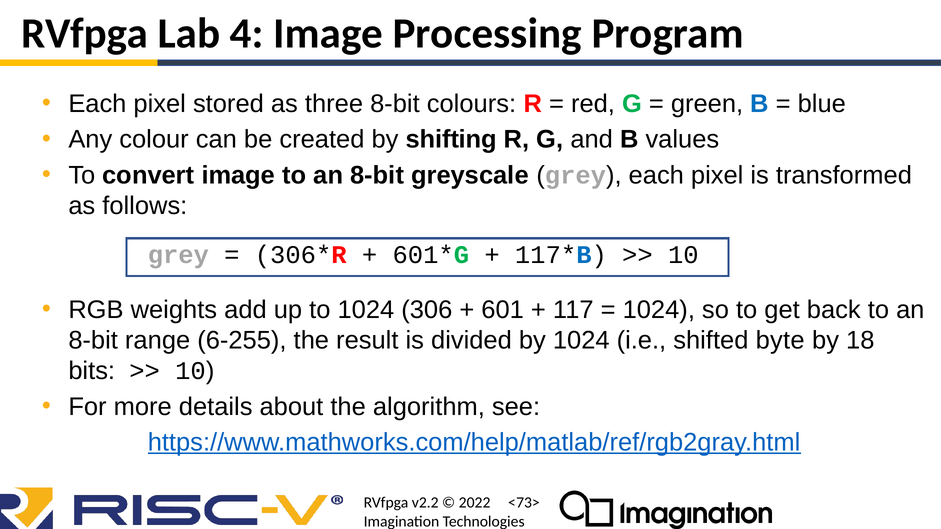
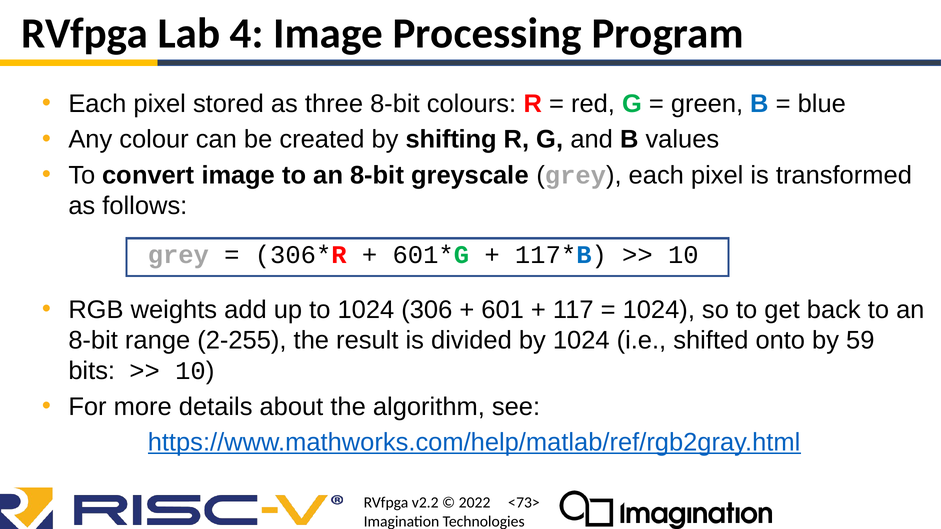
6-255: 6-255 -> 2-255 (242, 341)
byte: byte -> onto (780, 341)
18: 18 -> 59 (860, 341)
